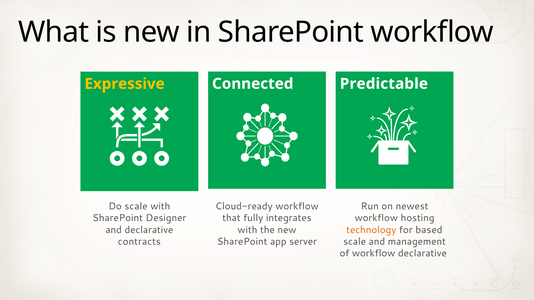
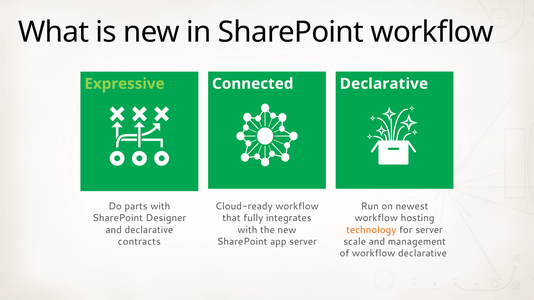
Predictable: Predictable -> Declarative (384, 84)
Expressive colour: yellow -> light green (125, 84)
Do scale: scale -> parts (136, 206)
for based: based -> server (429, 230)
